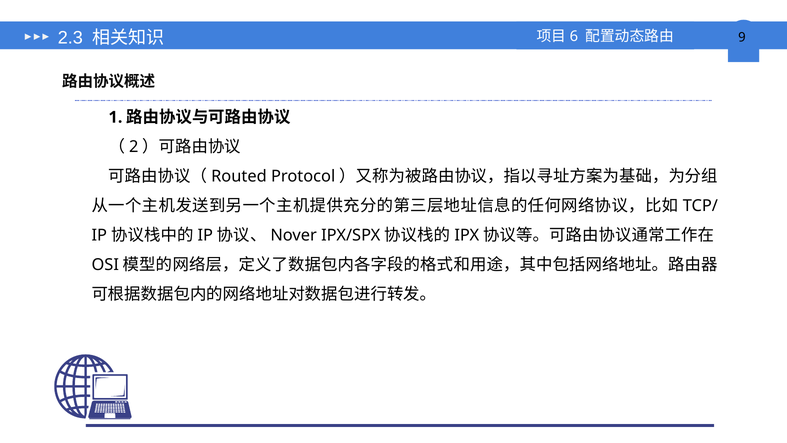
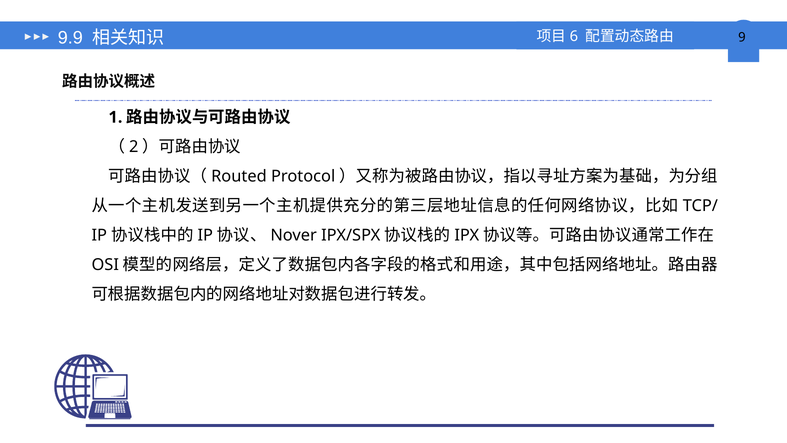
2.3: 2.3 -> 9.9 (70, 38)
